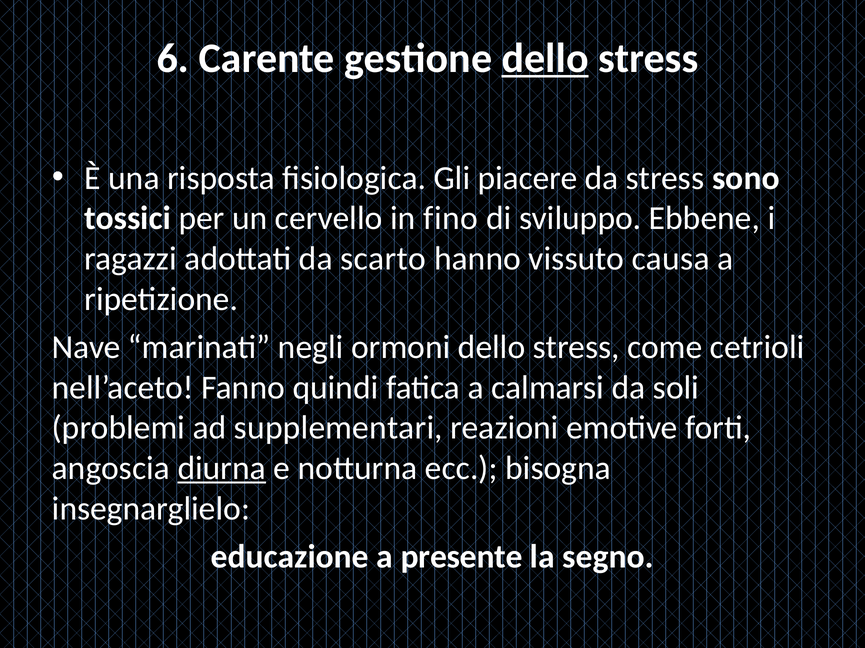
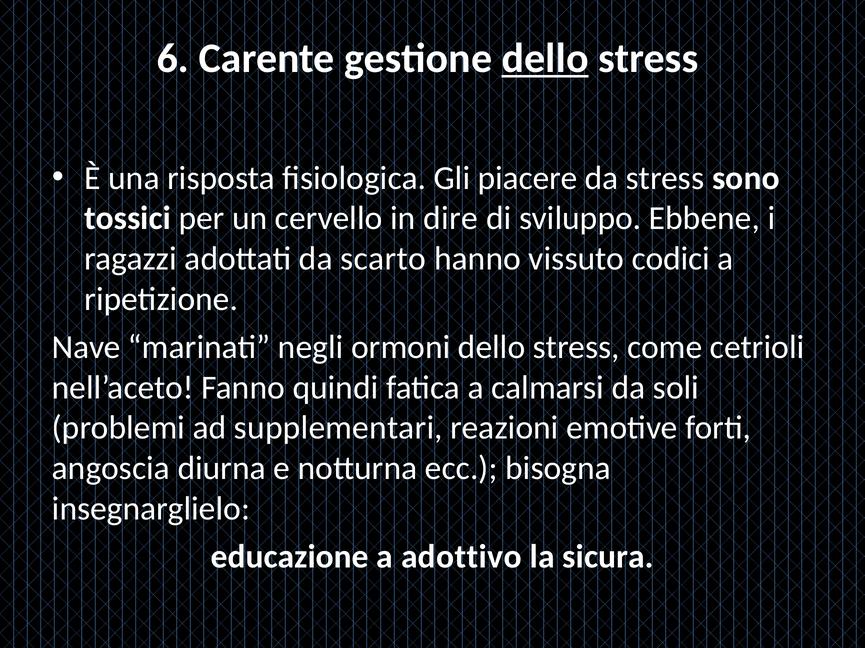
fino: fino -> dire (451, 219)
causa: causa -> codici (671, 259)
diurna underline: present -> none (222, 469)
presente: presente -> adottivo (461, 557)
segno: segno -> sicura (608, 557)
